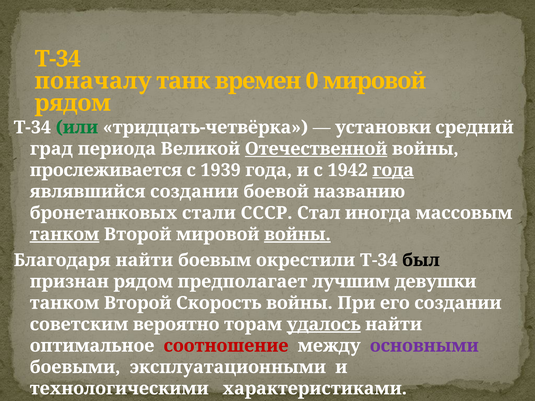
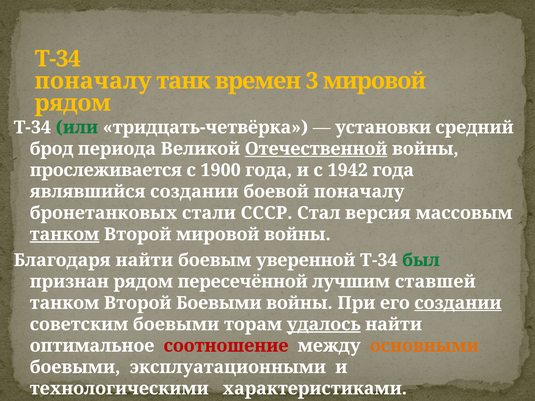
0: 0 -> 3 (312, 81)
град: град -> брод (52, 149)
1939: 1939 -> 1900 (221, 170)
года underline: present -> none (393, 170)
боевой названию: названию -> поначалу (359, 192)
иногда: иногда -> версия (378, 213)
войны underline: present -> none (297, 234)
окрестили: окрестили -> уверенной (306, 260)
был colour: black -> green (421, 260)
предполагает: предполагает -> пересечённой (243, 282)
девушки: девушки -> ставшей (435, 282)
Второй Скорость: Скорость -> Боевыми (219, 303)
создании underline: none -> present (458, 303)
советским вероятно: вероятно -> боевыми (176, 325)
основными colour: purple -> orange (424, 346)
